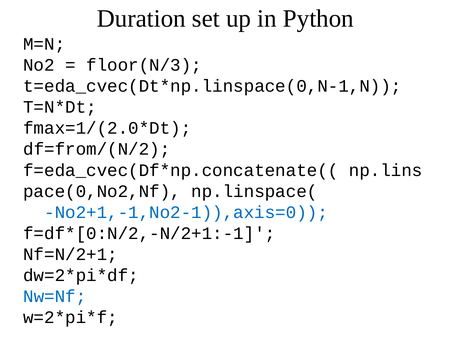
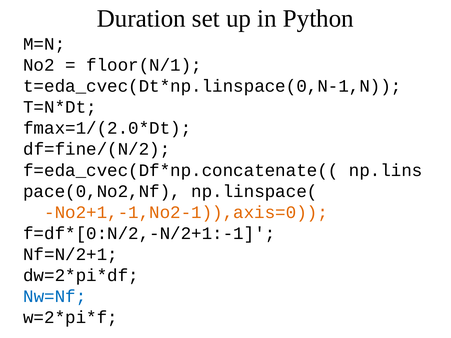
floor(N/3: floor(N/3 -> floor(N/1 (144, 65)
df=from/(N/2: df=from/(N/2 -> df=fine/(N/2 (97, 149)
No2+1,-1,No2-1)),axis=0 colour: blue -> orange (186, 212)
